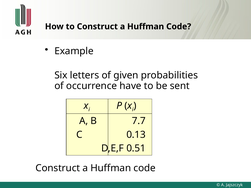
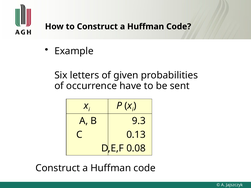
7.7: 7.7 -> 9.3 (139, 121)
0.51: 0.51 -> 0.08 (136, 148)
